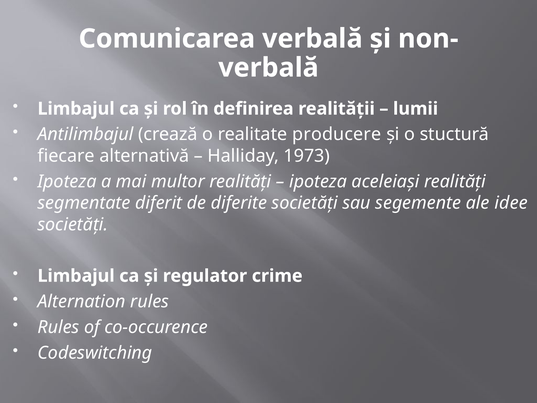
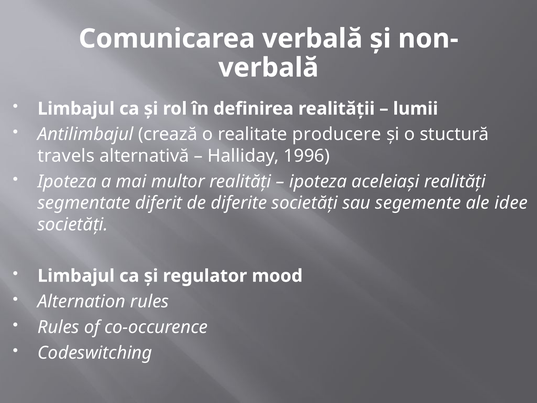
fiecare: fiecare -> travels (66, 156)
1973: 1973 -> 1996 (307, 156)
crime: crime -> mood (277, 276)
